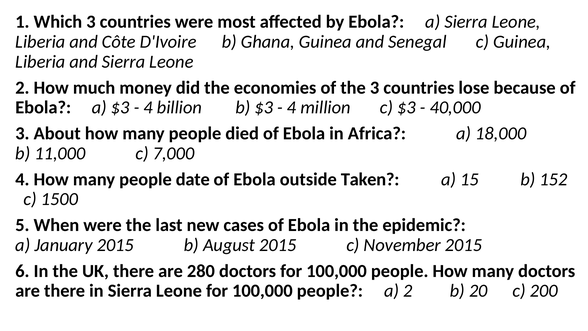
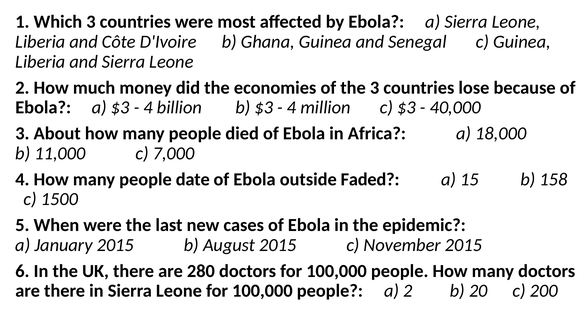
Taken: Taken -> Faded (370, 179)
152: 152 -> 158 (553, 179)
